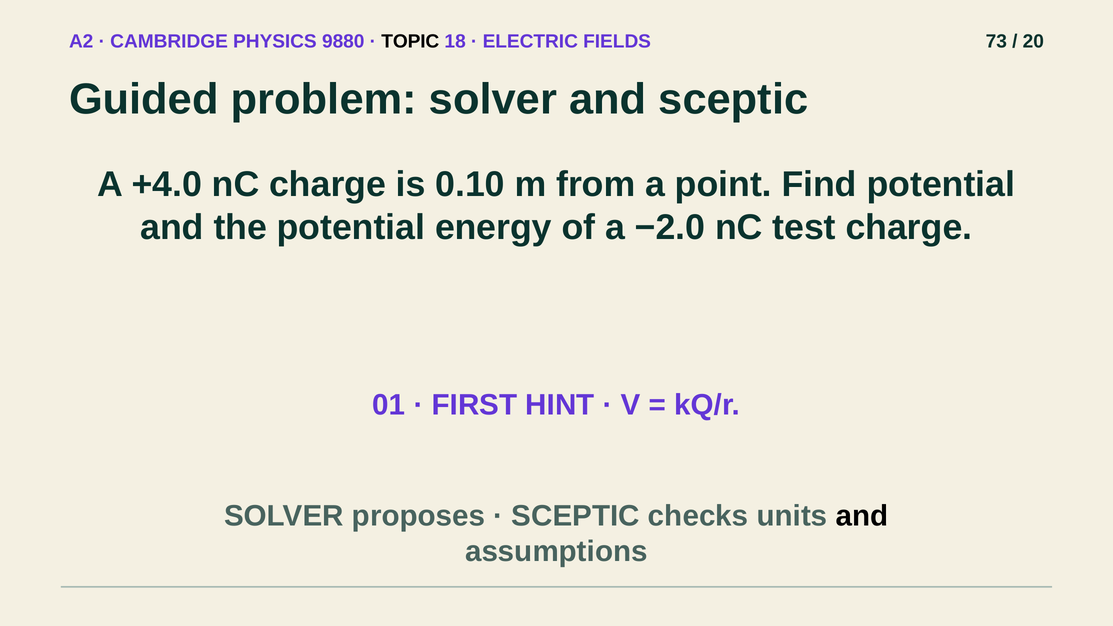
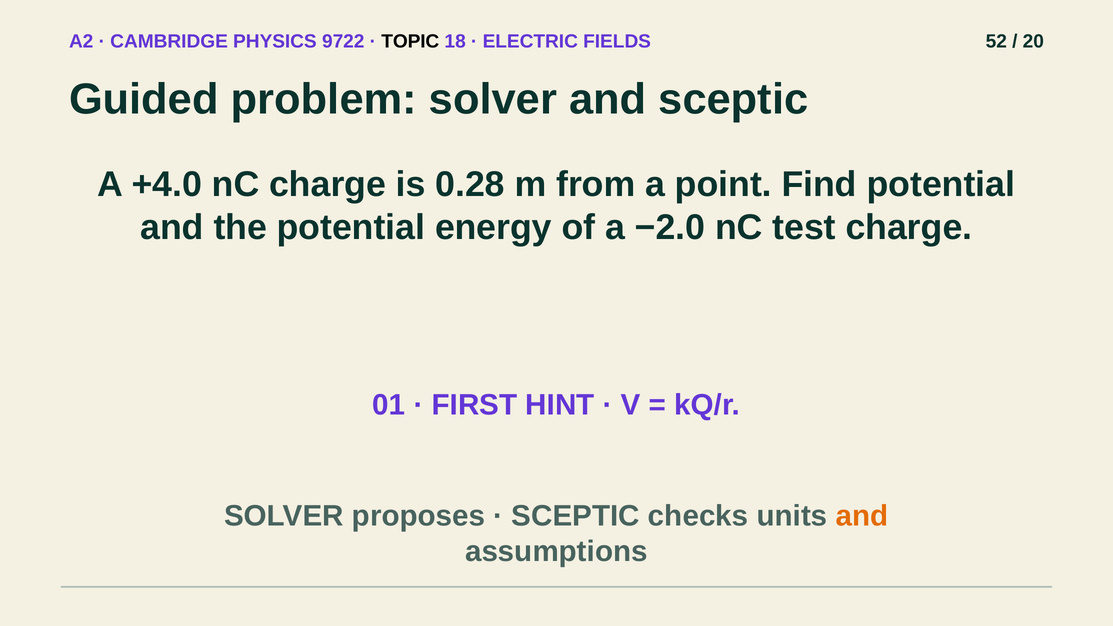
9880: 9880 -> 9722 (343, 41)
73: 73 -> 52 (996, 41)
0.10: 0.10 -> 0.28 (470, 184)
and colour: black -> orange (862, 516)
